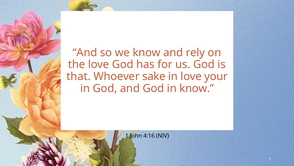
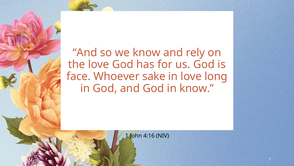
that: that -> face (79, 76)
your: your -> long (216, 76)
